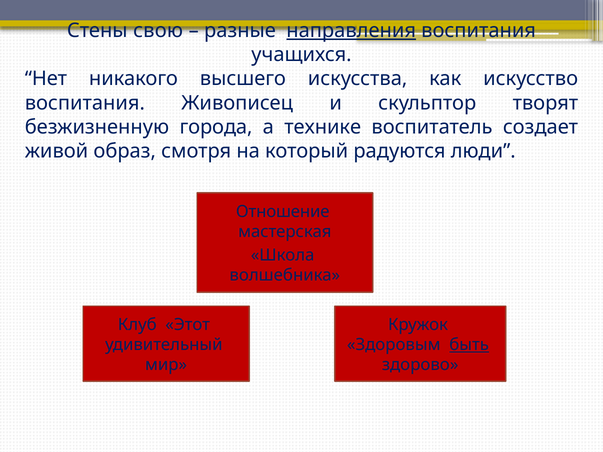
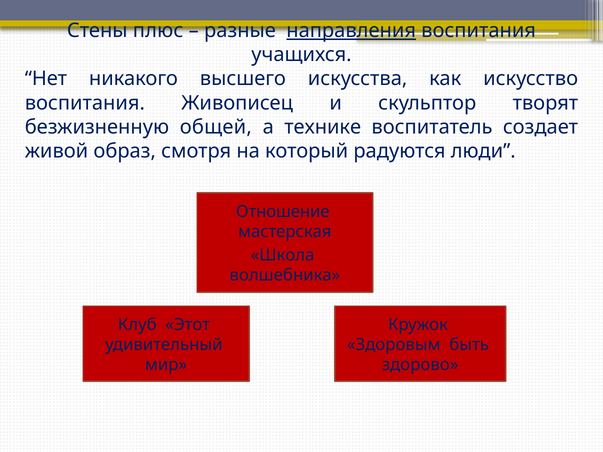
свою: свою -> плюс (158, 31)
города: города -> общей (216, 127)
быть underline: present -> none (469, 345)
